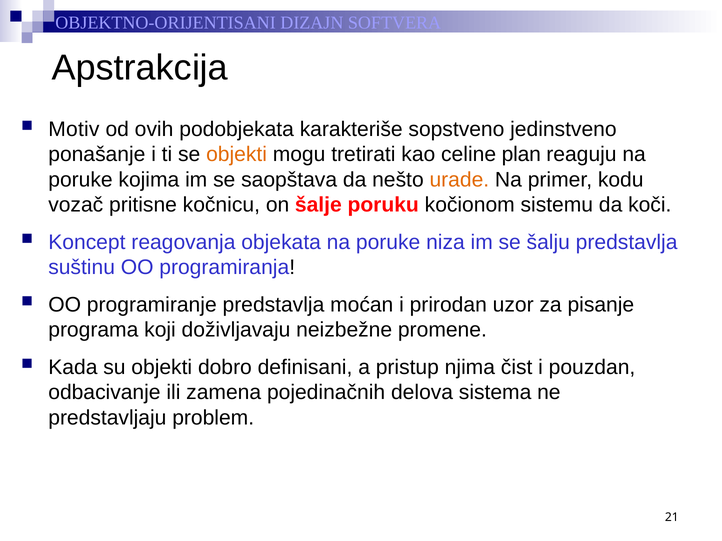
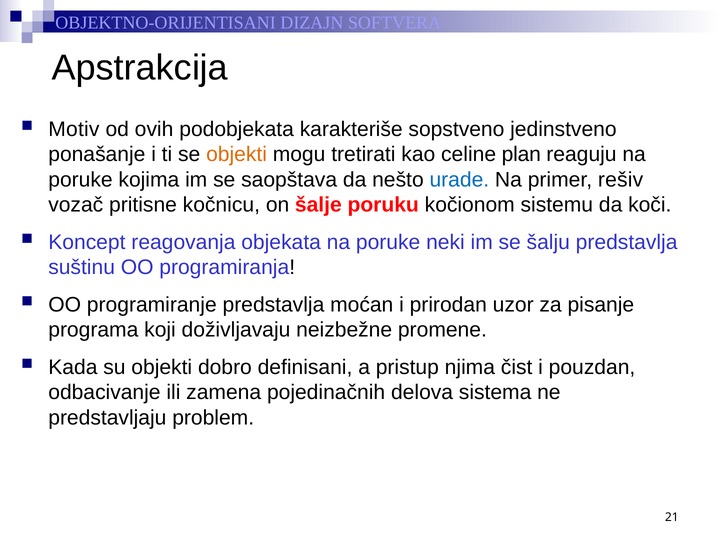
urade colour: orange -> blue (459, 180)
kodu: kodu -> rešiv (621, 180)
niza: niza -> neki (445, 242)
